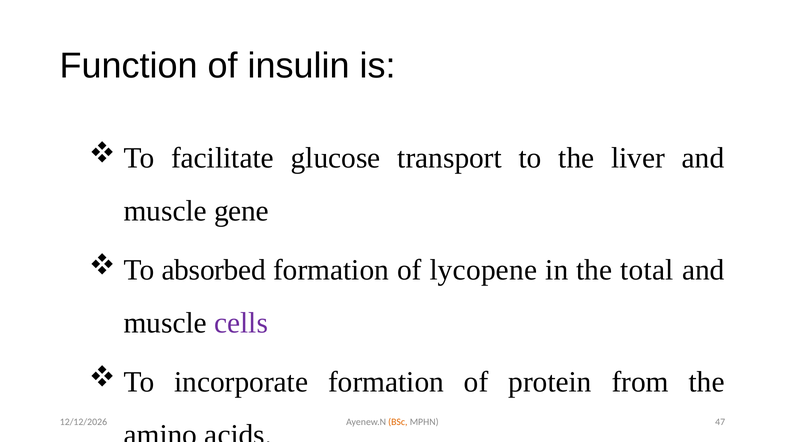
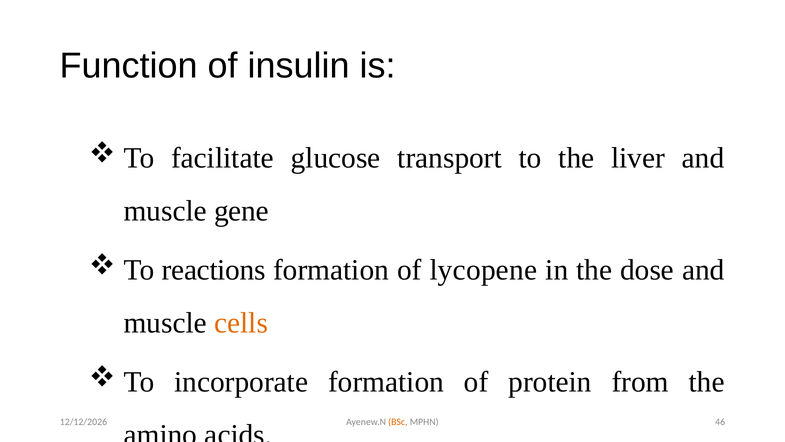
absorbed: absorbed -> reactions (214, 270)
total: total -> dose (647, 270)
cells colour: purple -> orange (241, 323)
47: 47 -> 46 (720, 422)
